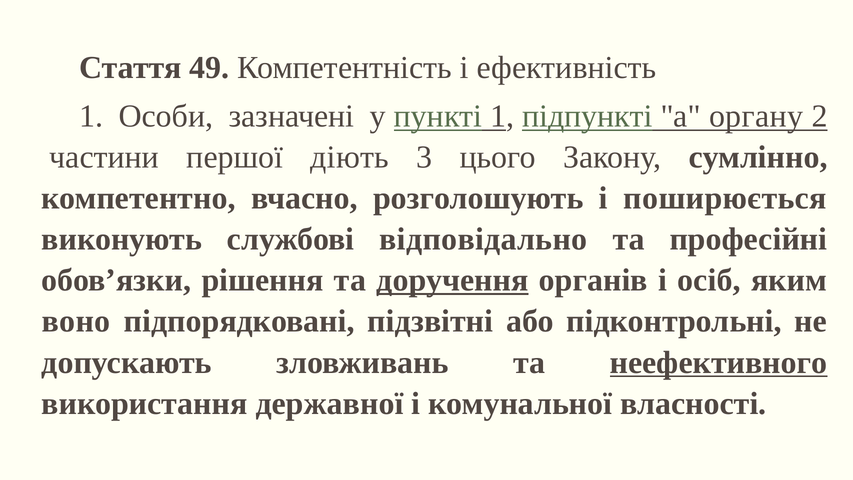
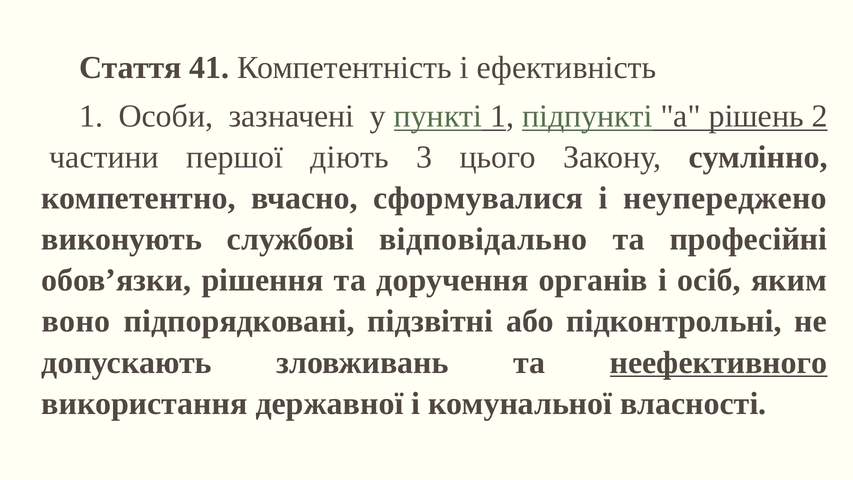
49: 49 -> 41 (209, 68)
органу: органу -> рішень (756, 116)
розголошують: розголошують -> сформувалися (478, 198)
поширюється: поширюється -> неупереджено (725, 198)
доручення underline: present -> none (452, 280)
